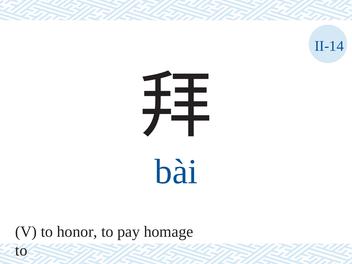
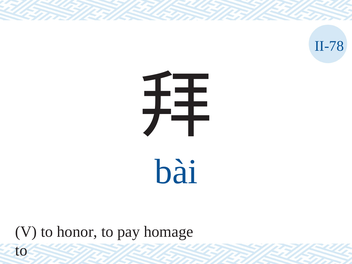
II-14: II-14 -> II-78 (329, 46)
